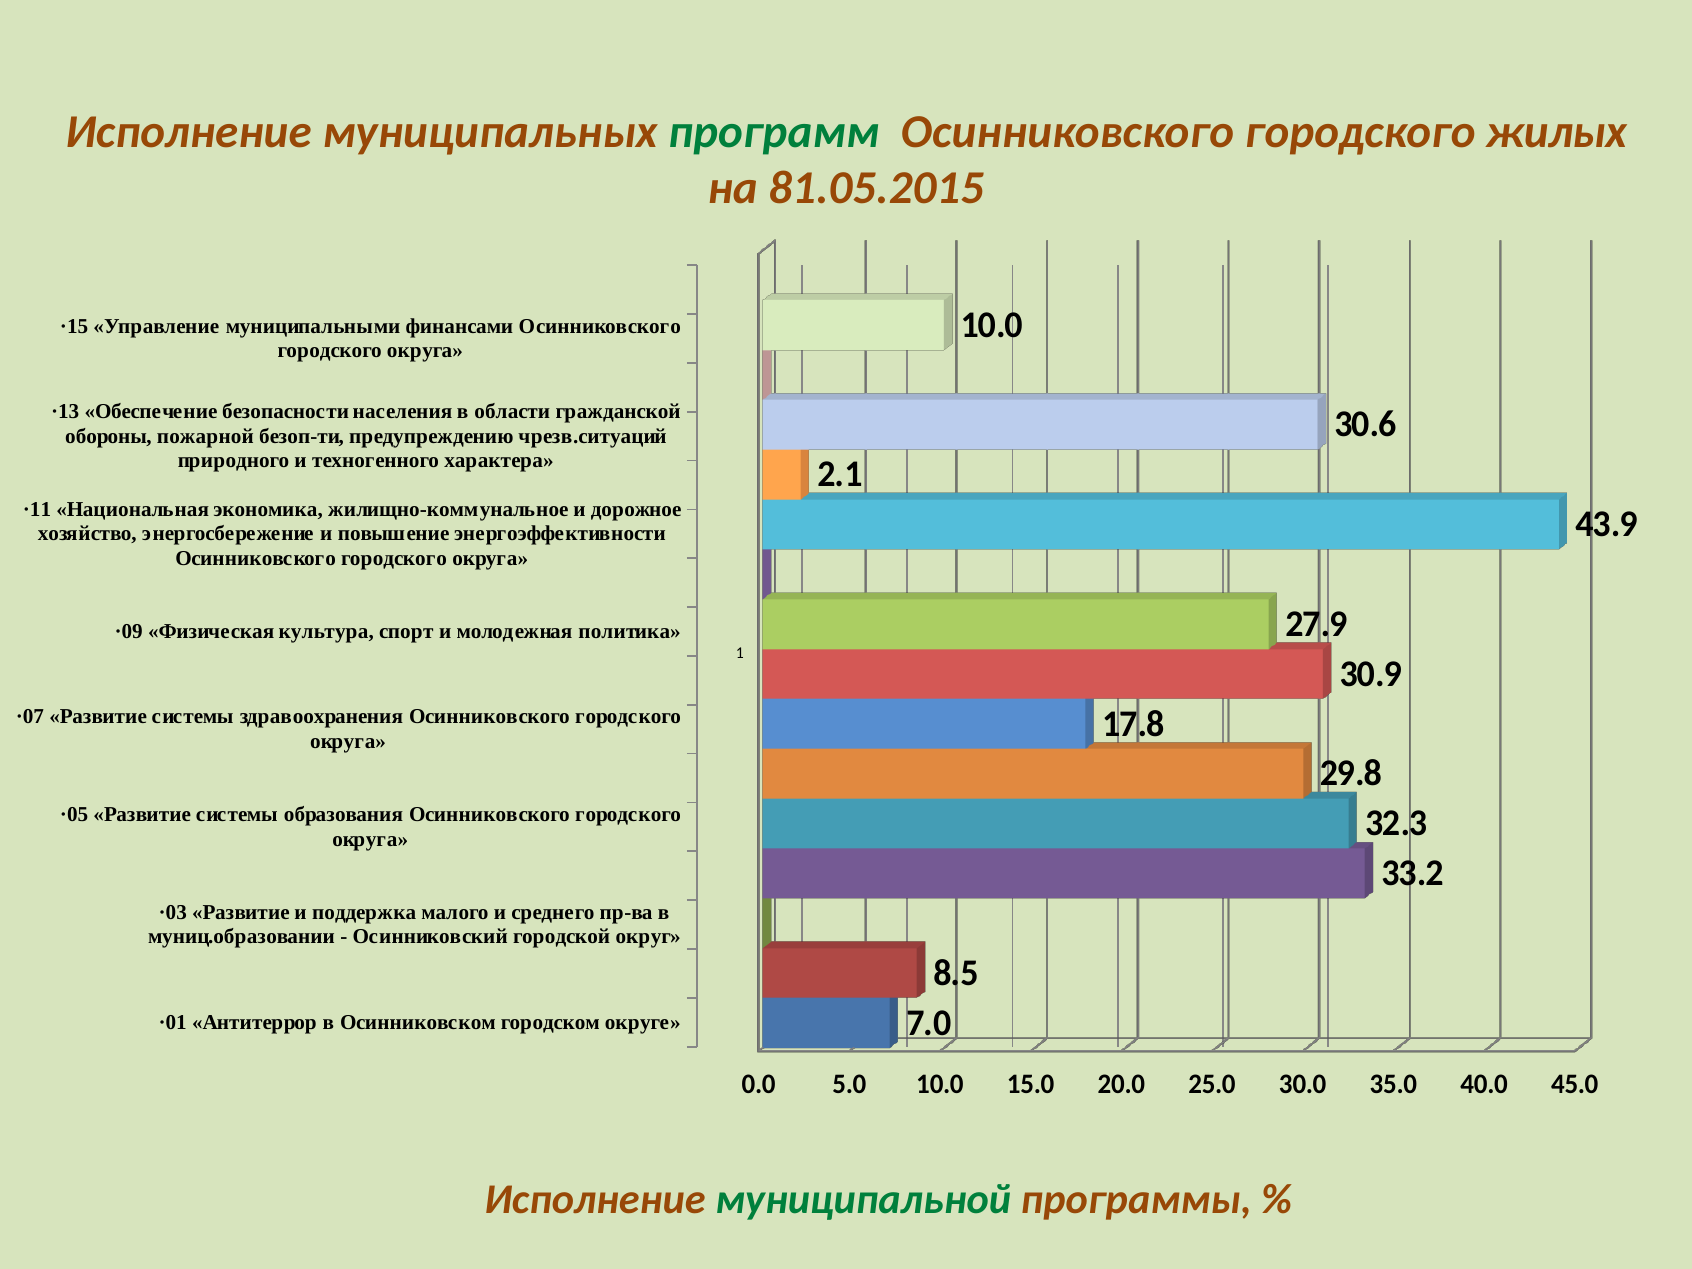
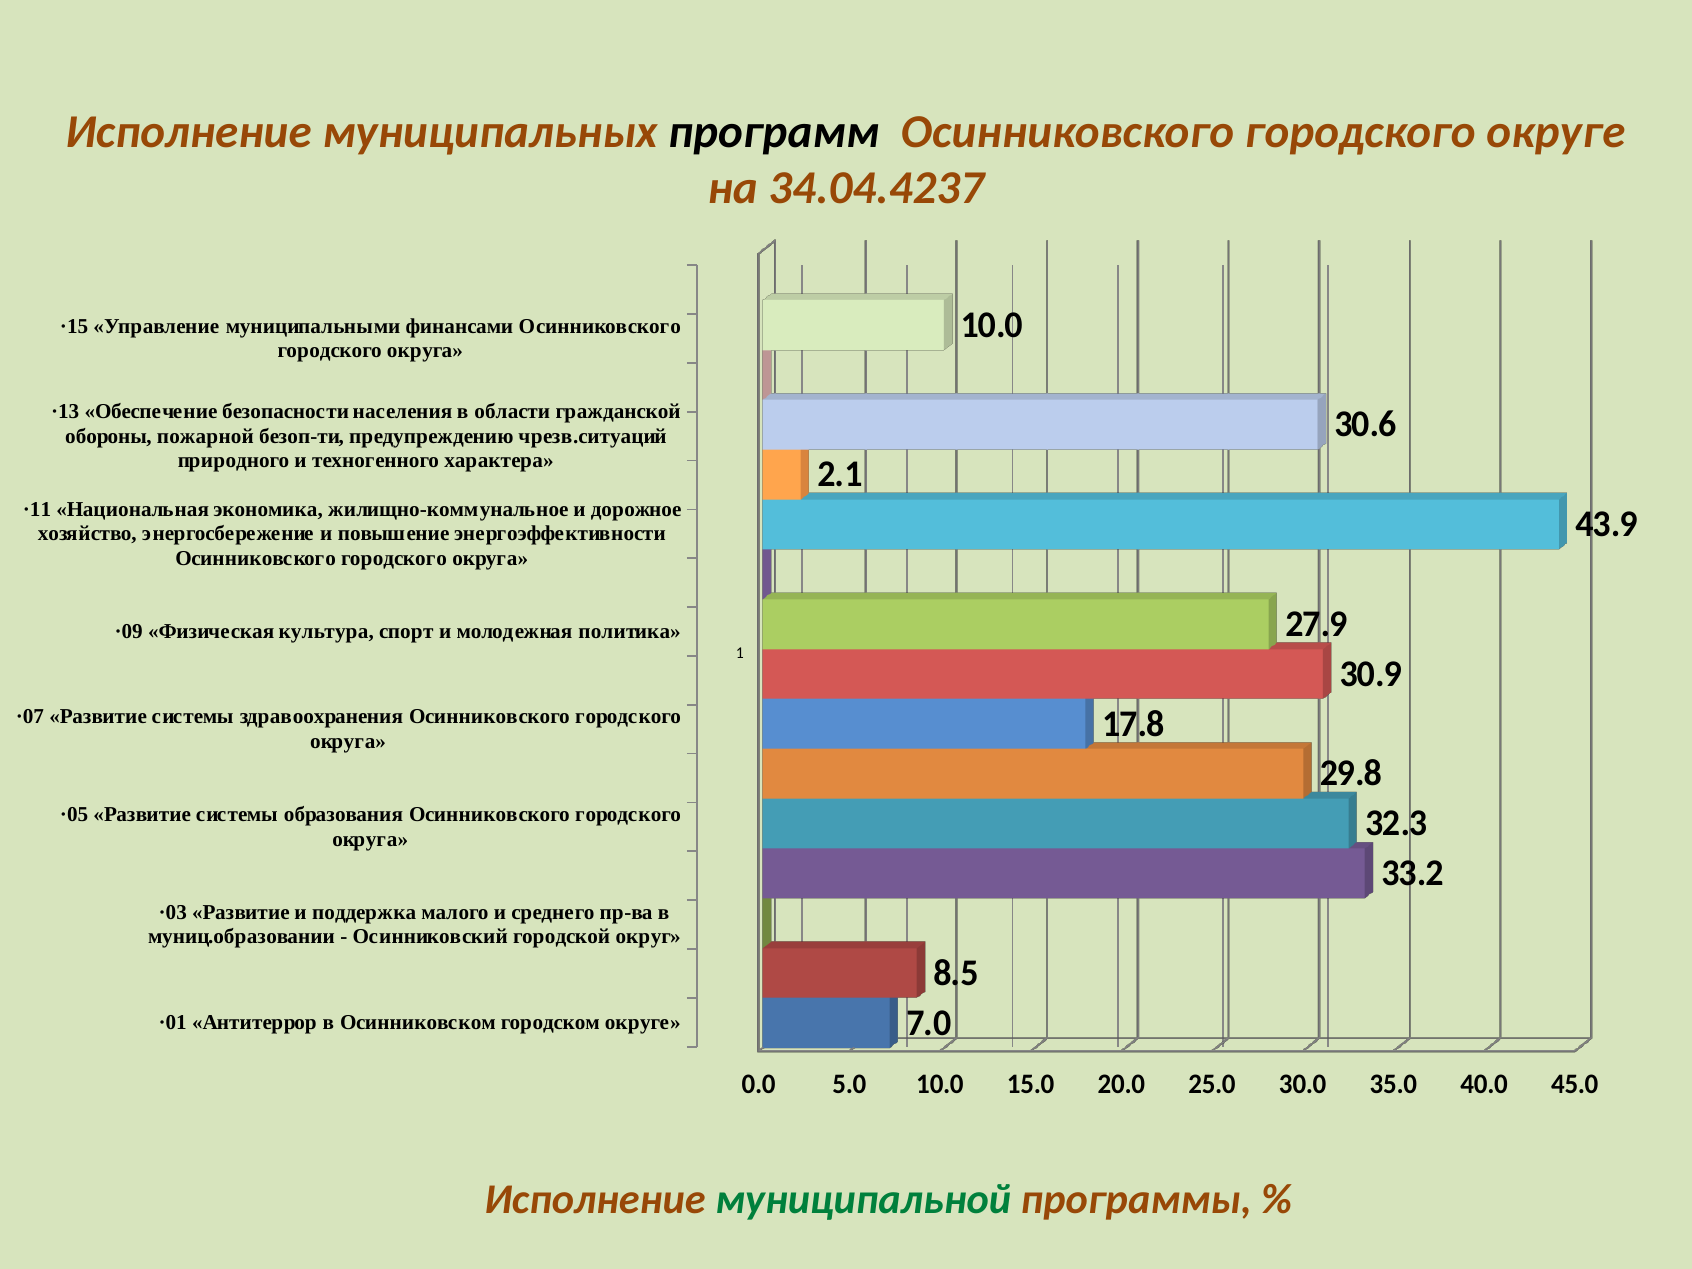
программ colour: green -> black (774, 132)
городского жилых: жилых -> округе (1556, 132)
81.05.2015: 81.05.2015 -> 34.04.4237 (876, 188)
